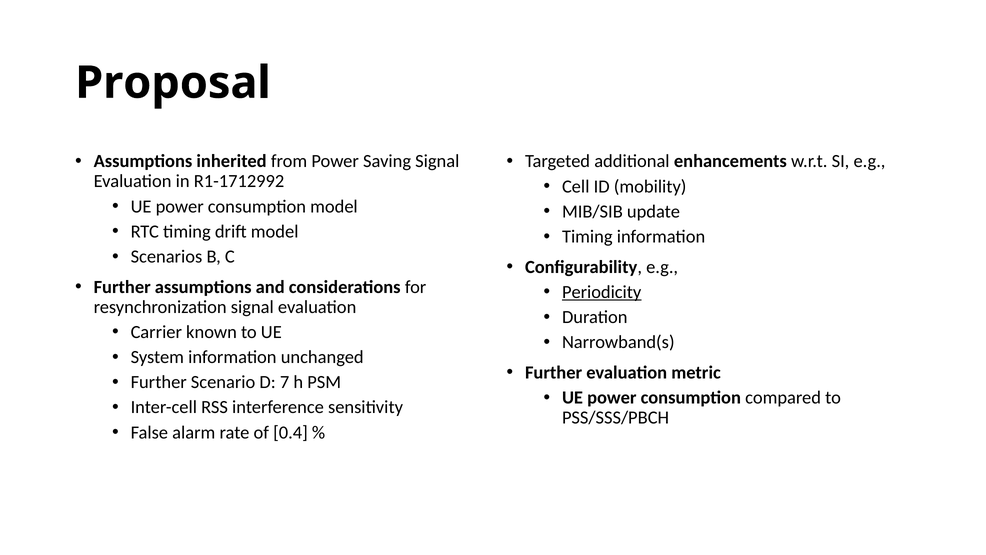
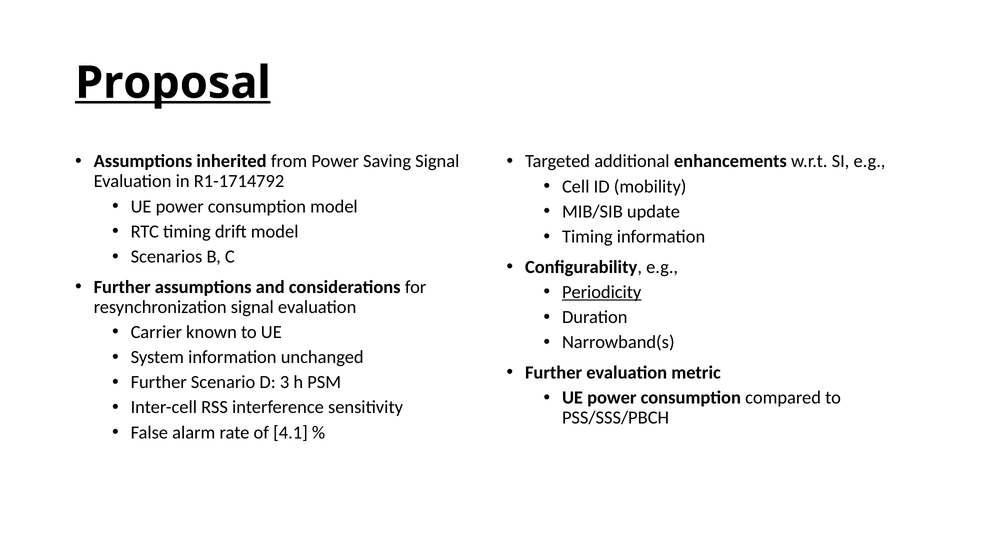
Proposal underline: none -> present (173, 83)
R1-1712992: R1-1712992 -> R1-1714792 (239, 181)
7: 7 -> 3 (285, 382)
0.4: 0.4 -> 4.1 (291, 432)
